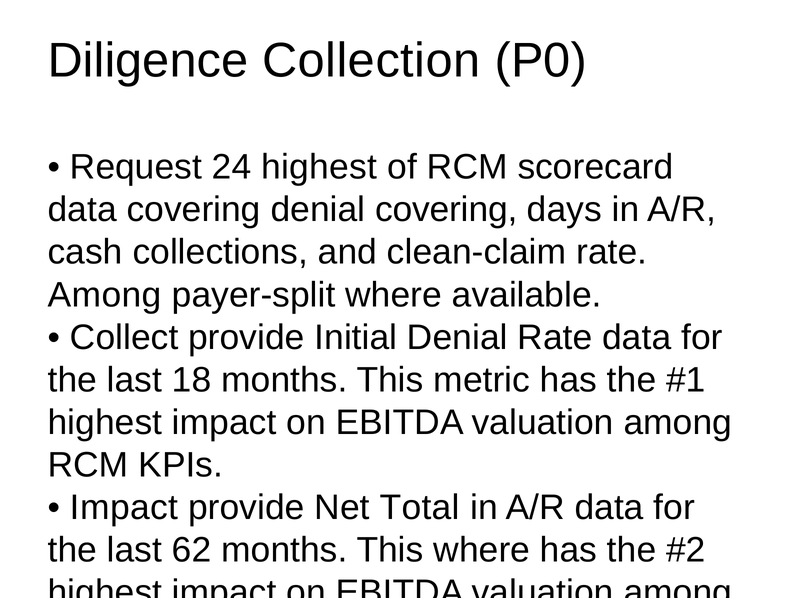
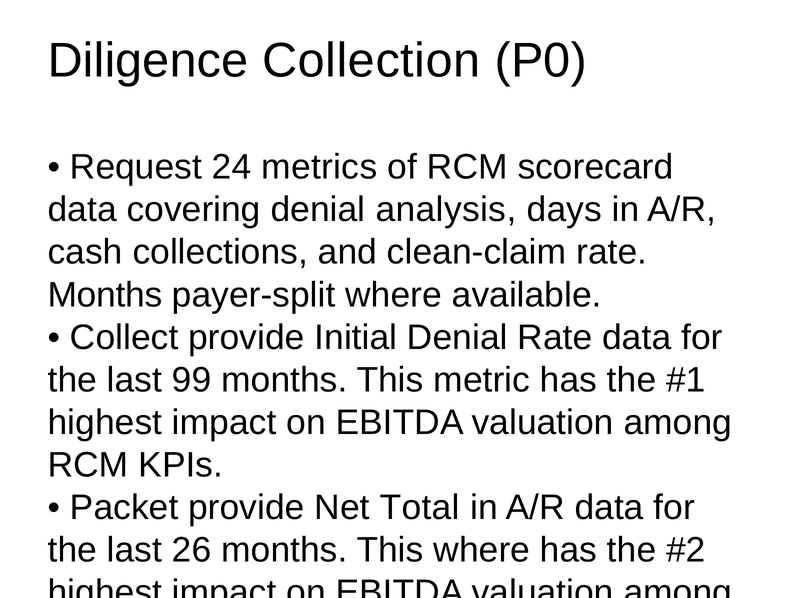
24 highest: highest -> metrics (319, 167)
denial covering: covering -> analysis (446, 210)
Among: Among -> Months (105, 295)
18: 18 -> 99 (192, 380)
Impact: Impact -> Packet (124, 508)
62: 62 -> 26 (192, 550)
